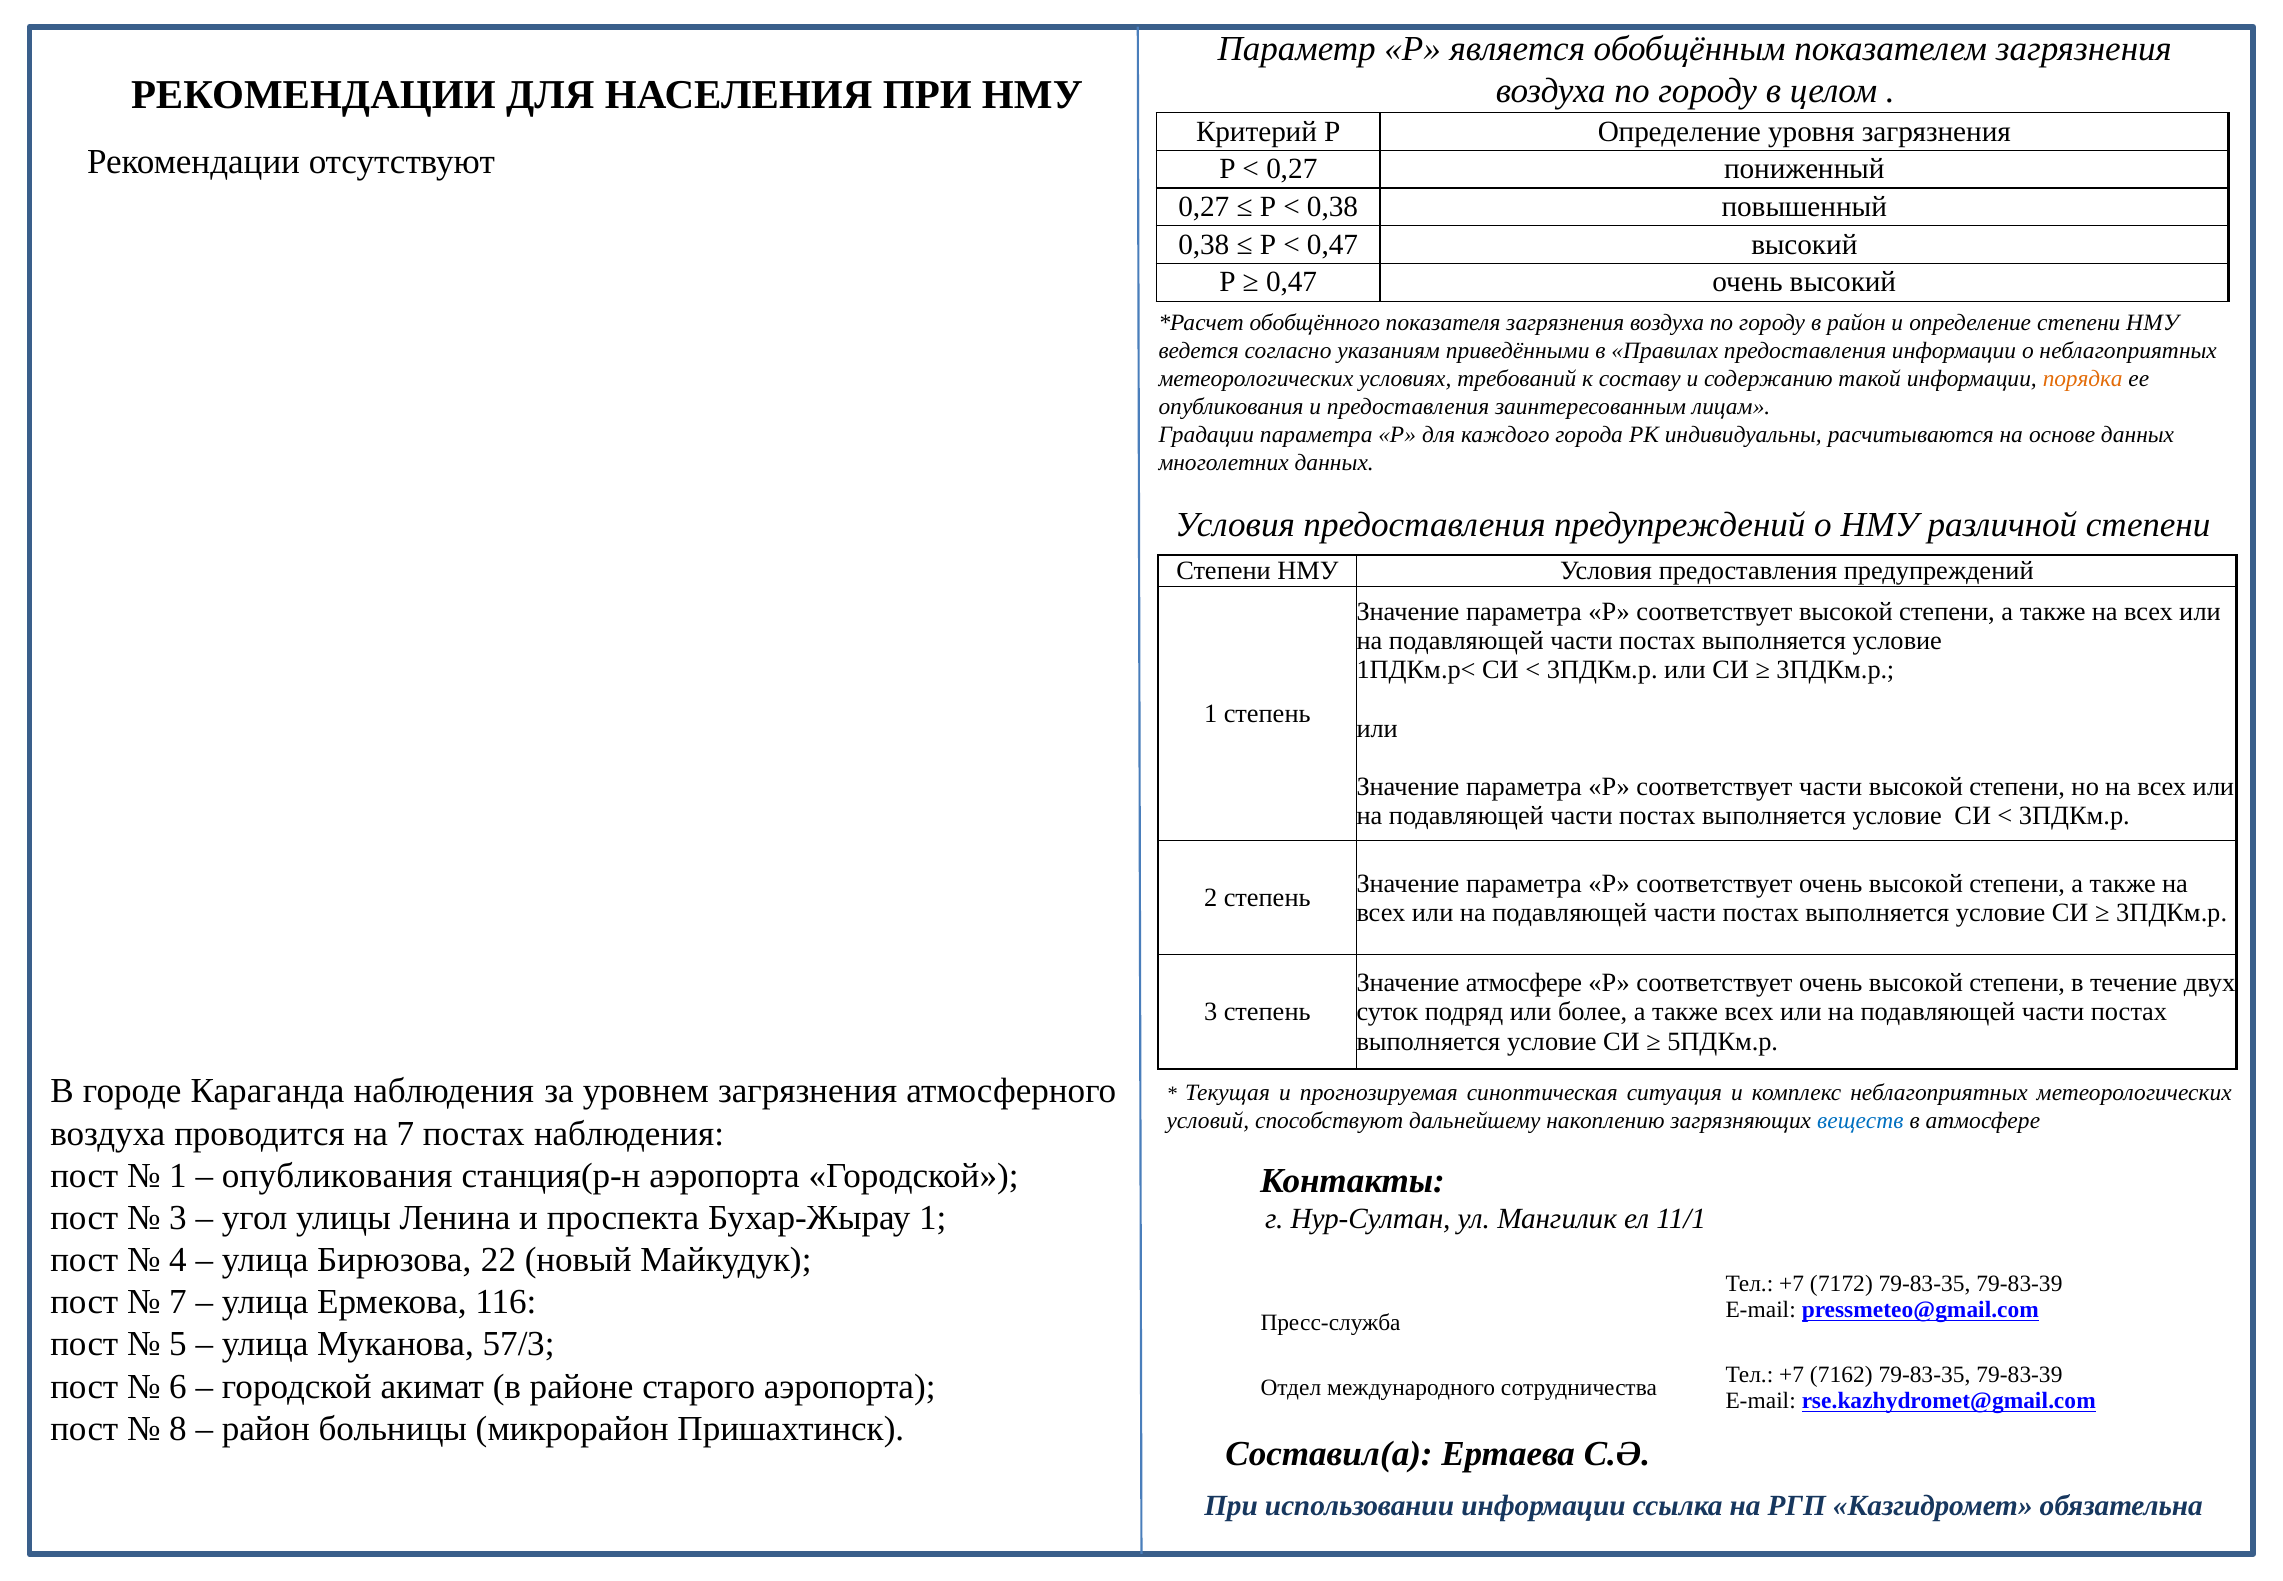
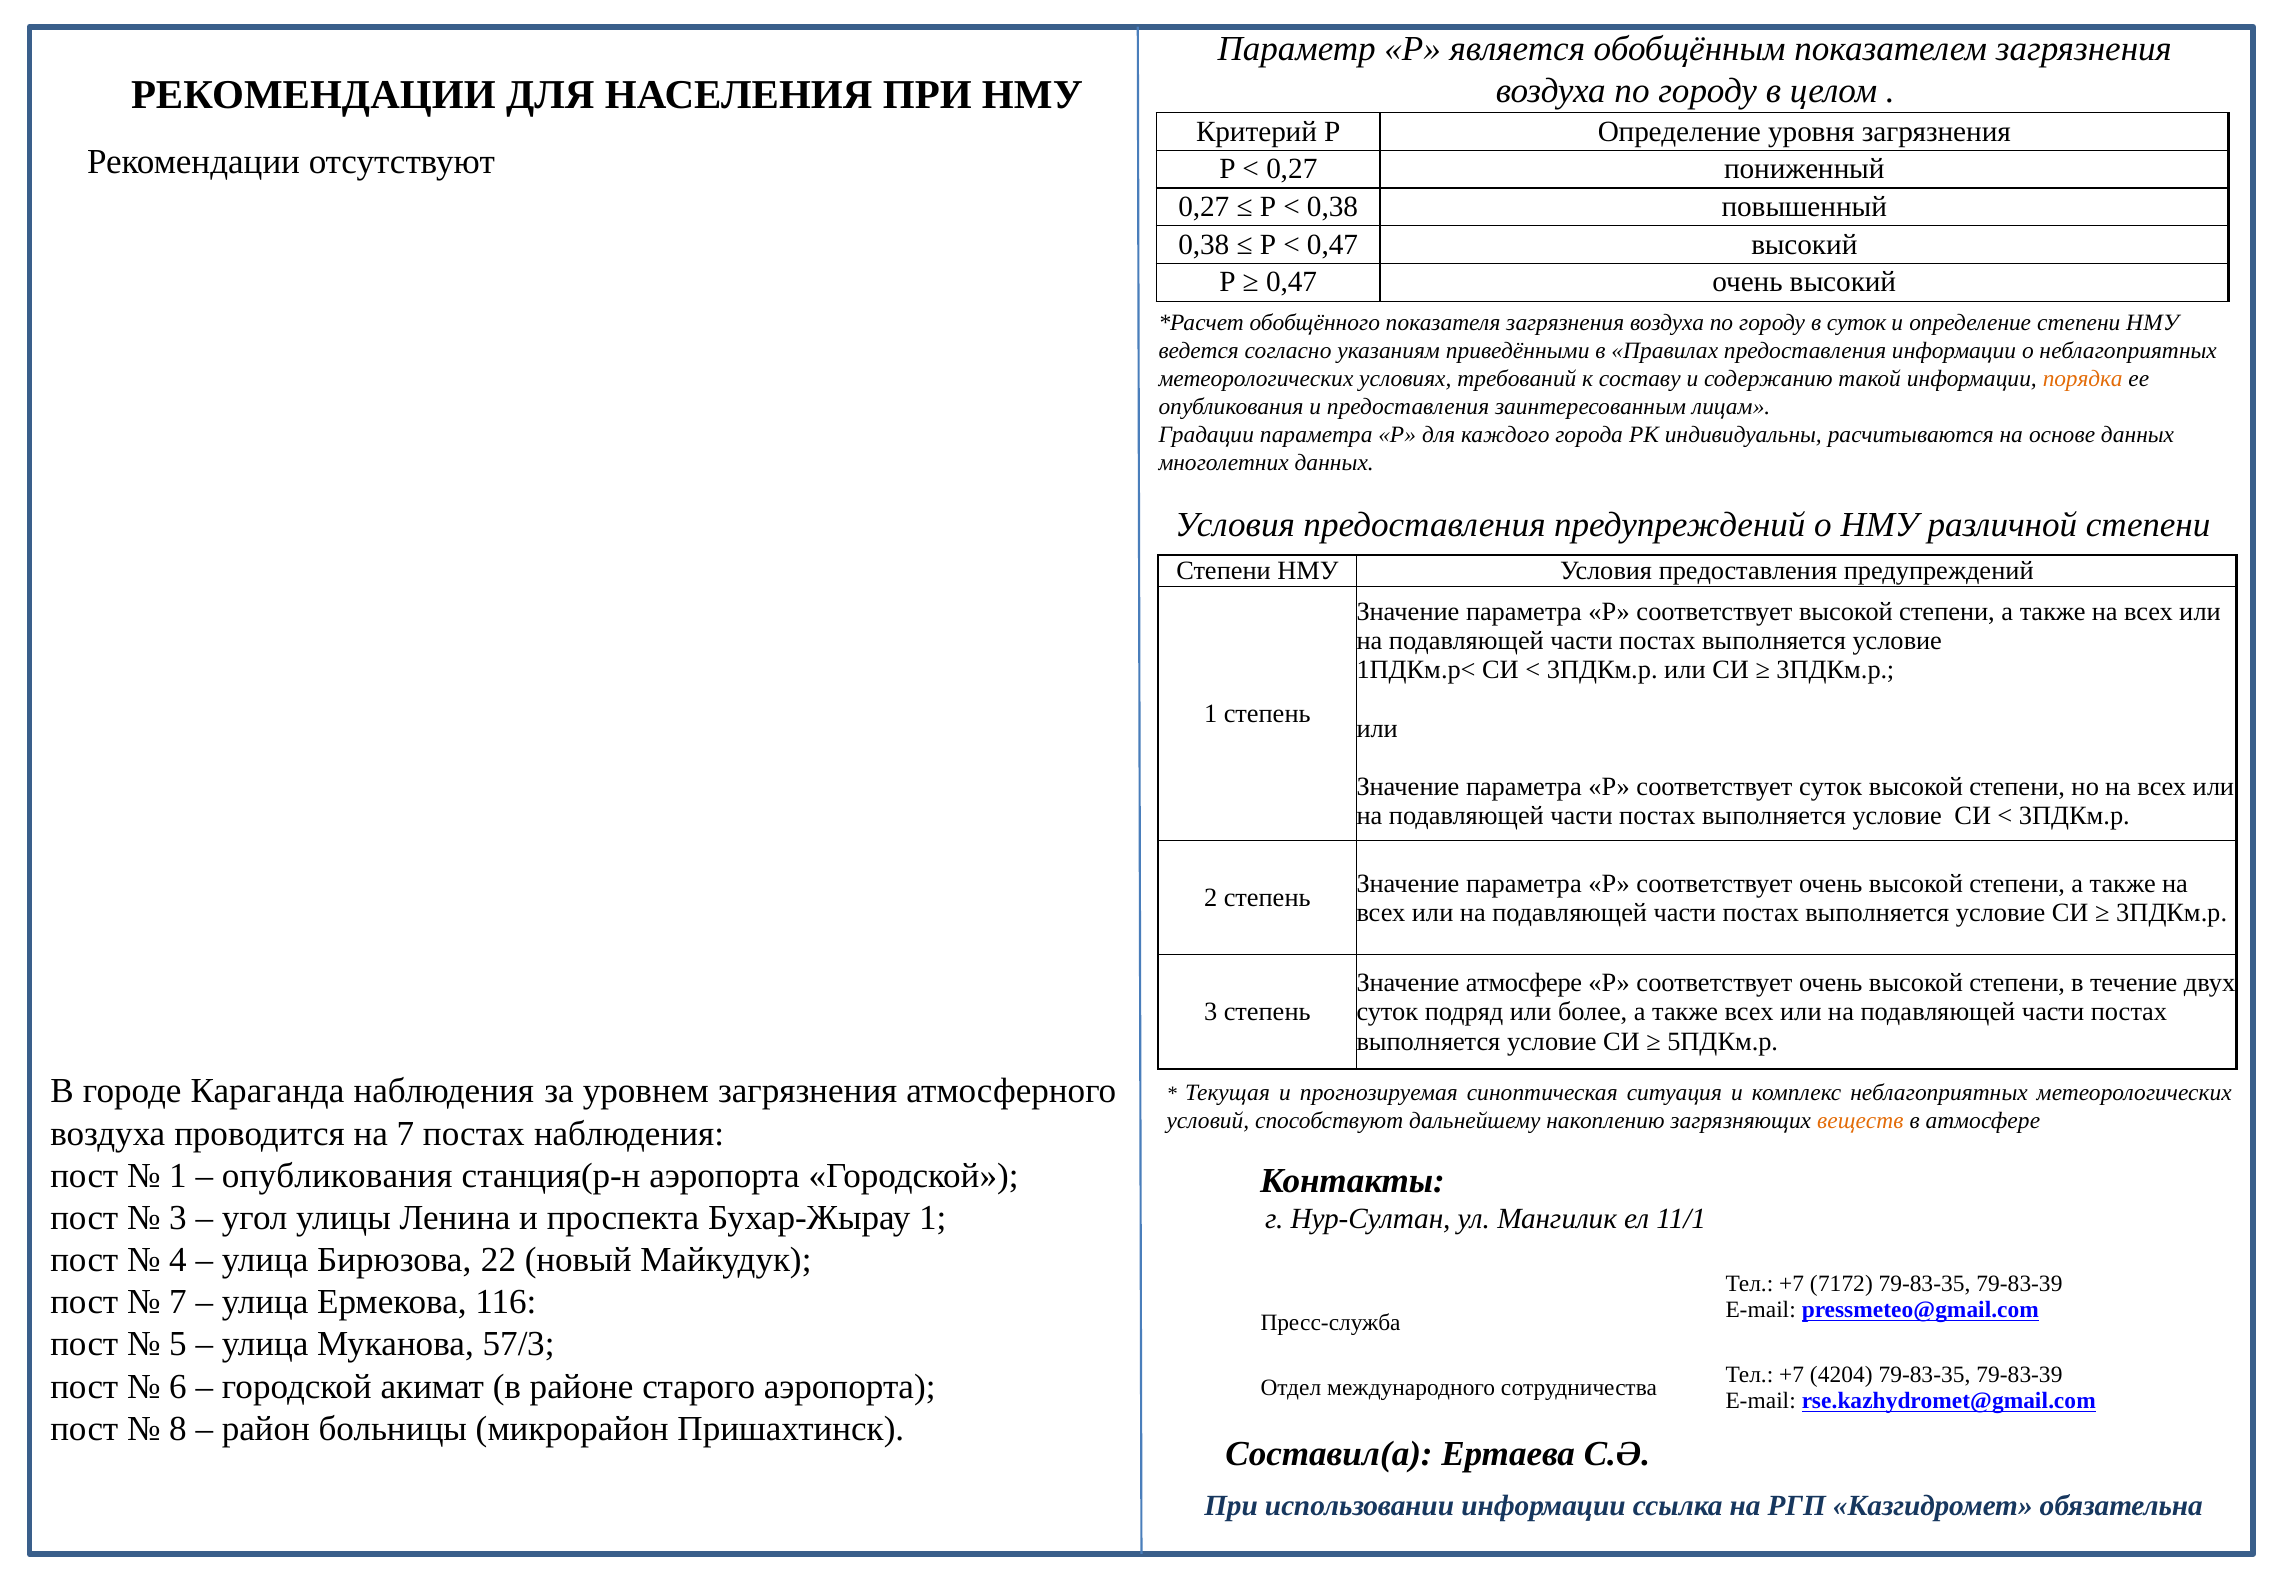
в район: район -> суток (1857, 323)
соответствует части: части -> суток (1831, 787)
веществ colour: blue -> orange (1860, 1121)
7162: 7162 -> 4204 (1841, 1375)
